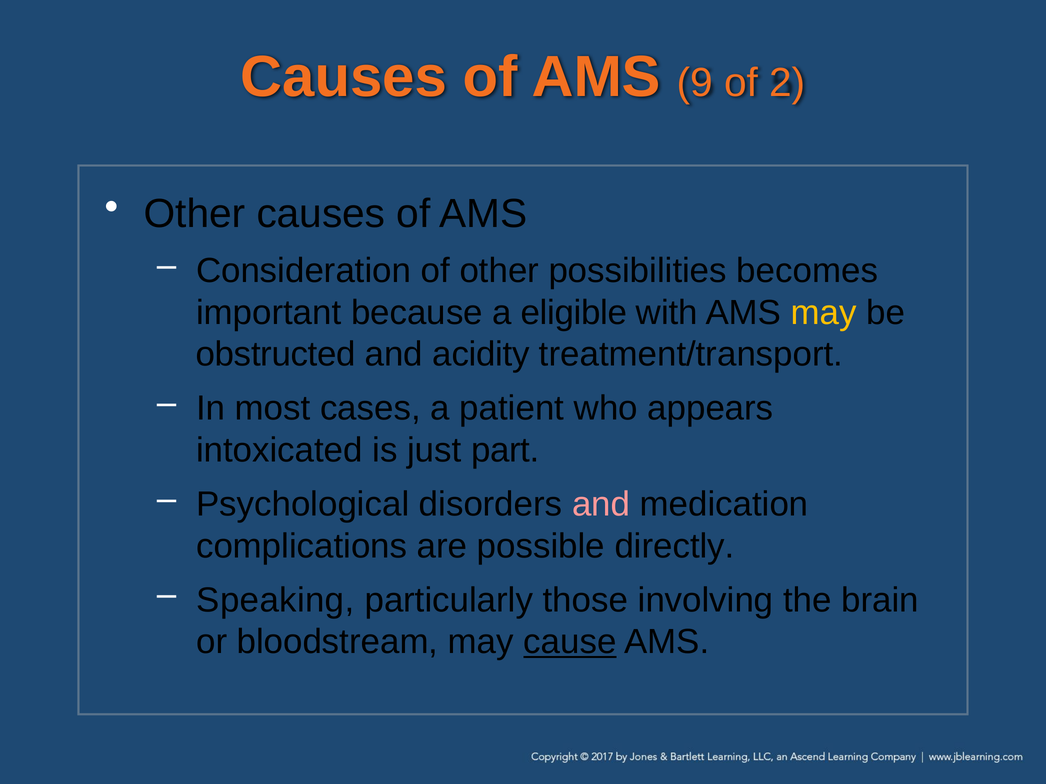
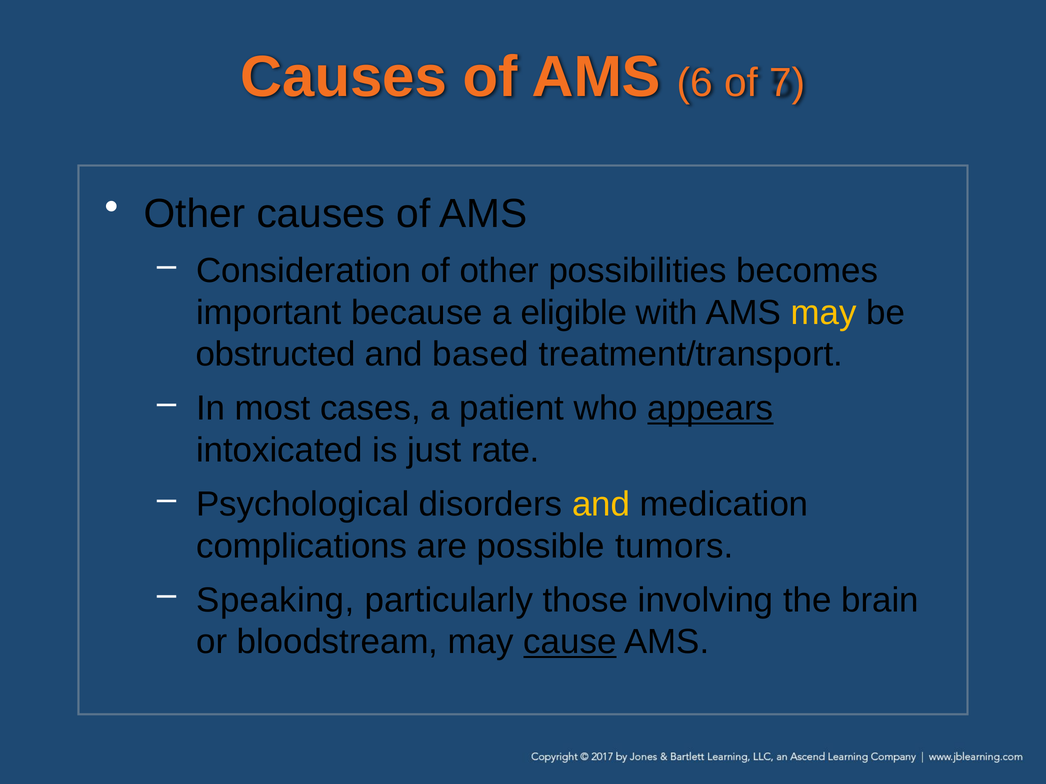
9: 9 -> 6 (695, 83)
2: 2 -> 7 (787, 83)
acidity: acidity -> based (481, 355)
appears underline: none -> present (710, 409)
part: part -> rate (505, 451)
and colour: pink -> yellow (601, 505)
directly: directly -> tumors (674, 546)
